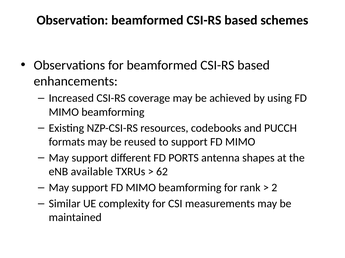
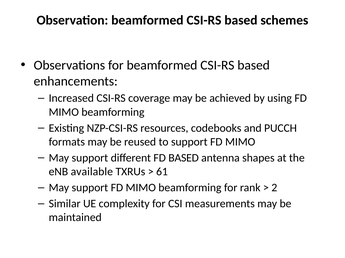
FD PORTS: PORTS -> BASED (184, 158)
62: 62 -> 61 (162, 172)
